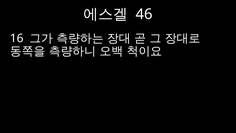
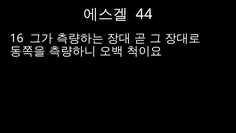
46: 46 -> 44 (144, 14)
